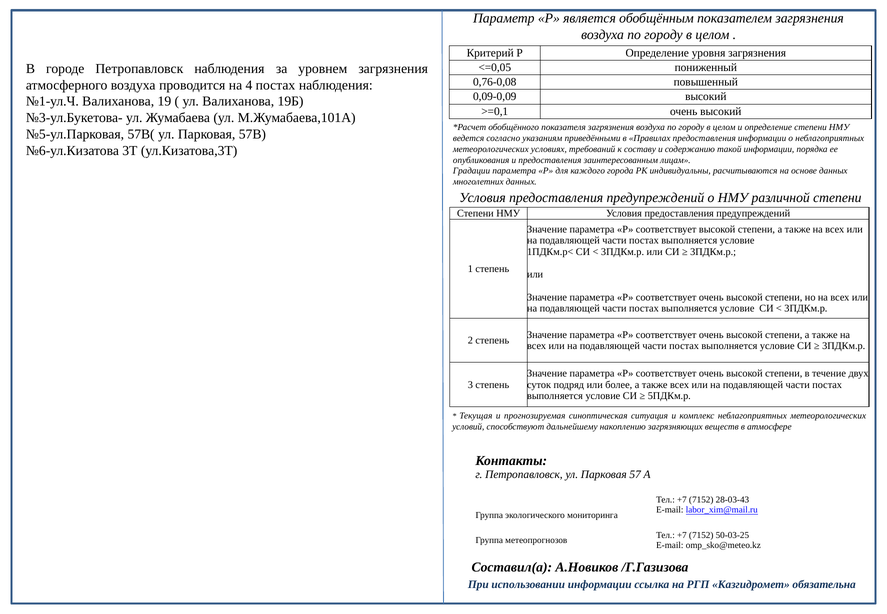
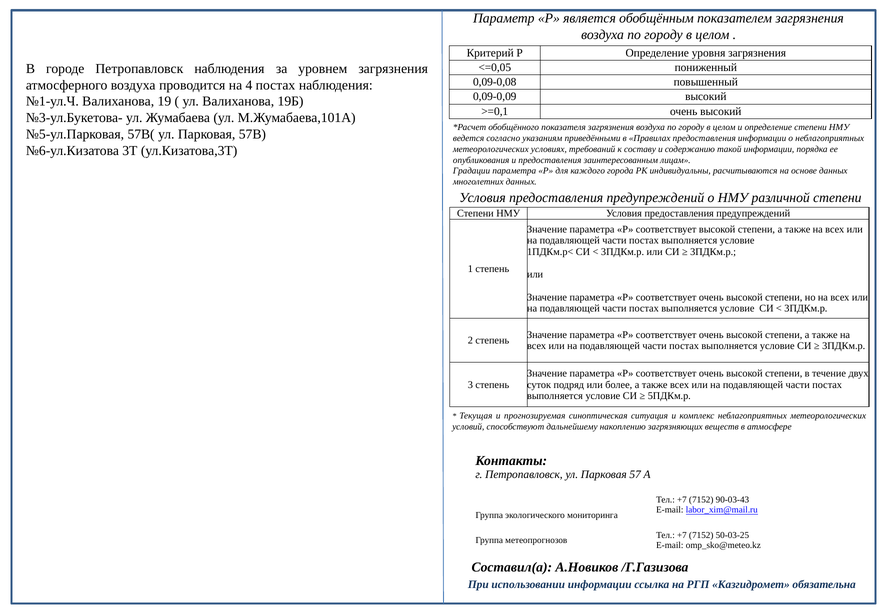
0,76-0,08: 0,76-0,08 -> 0,09-0,08 (495, 82)
28-03-43: 28-03-43 -> 90-03-43 (732, 500)
